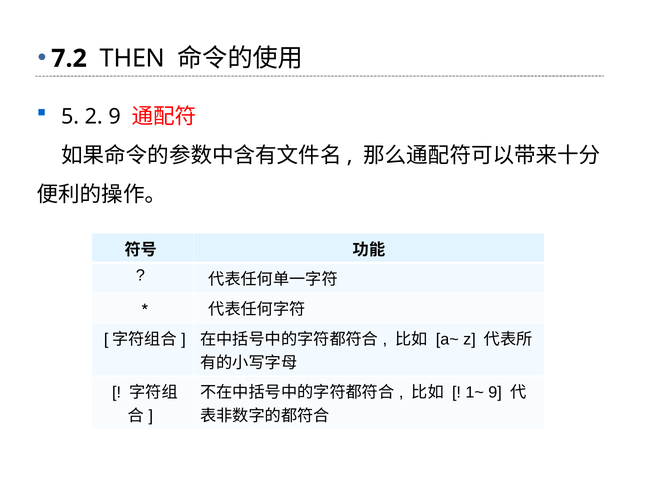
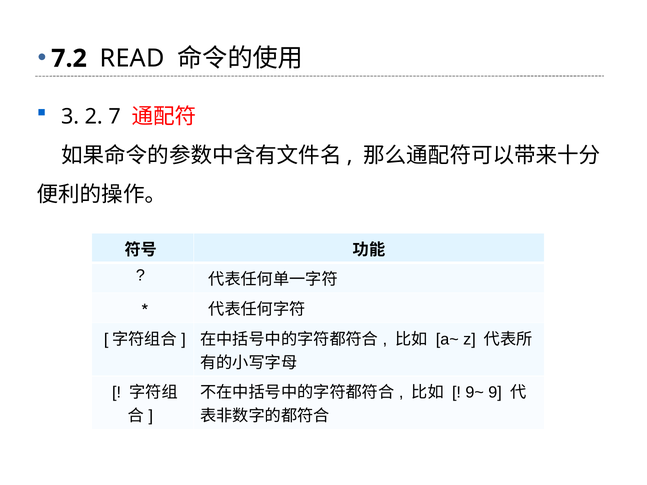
THEN: THEN -> READ (132, 59)
5: 5 -> 3 (70, 117)
2 9: 9 -> 7 (115, 117)
1~: 1~ -> 9~ (475, 393)
